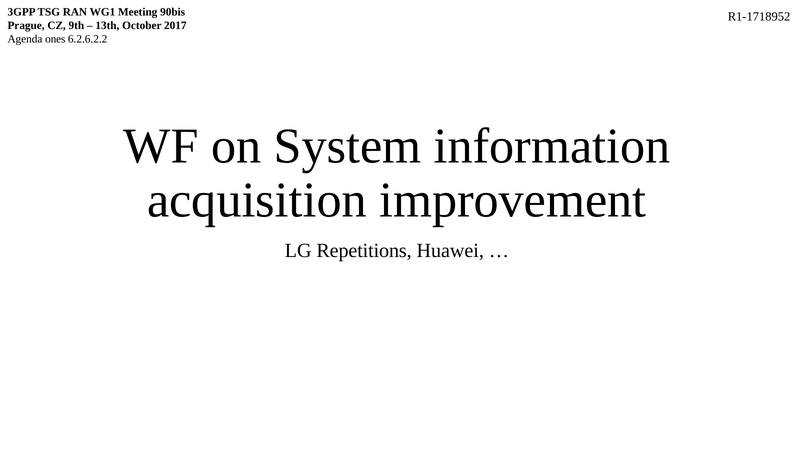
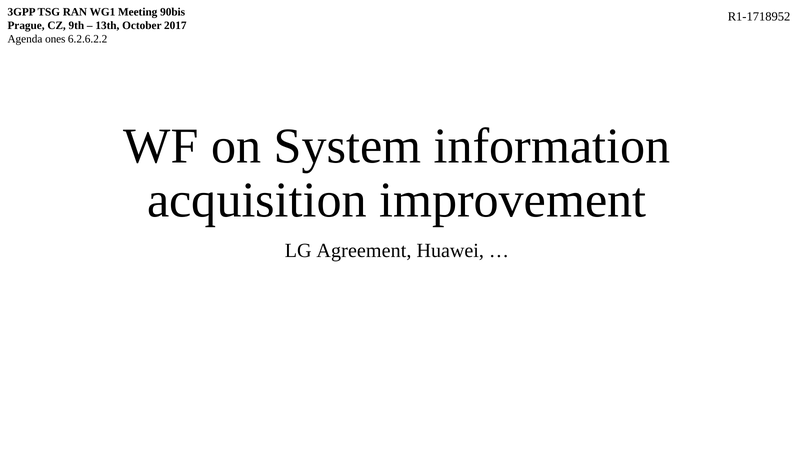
Repetitions: Repetitions -> Agreement (364, 251)
